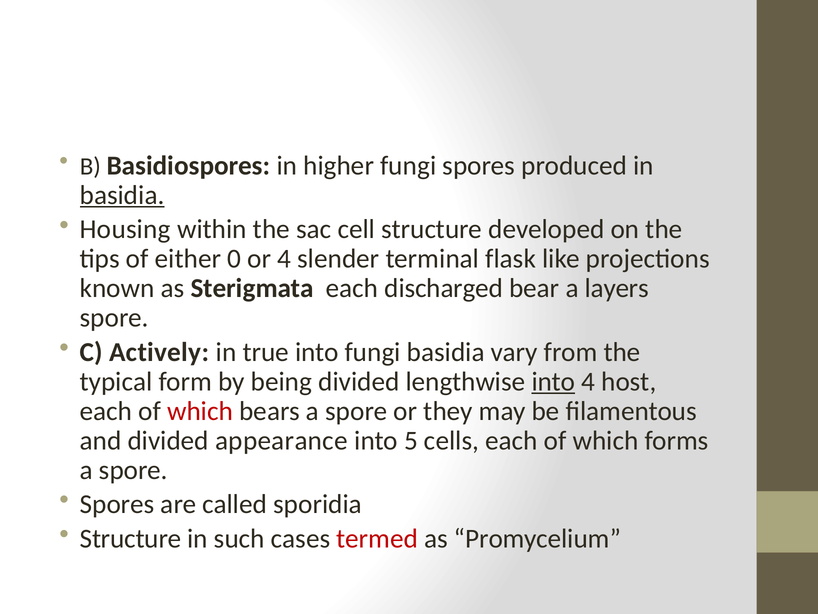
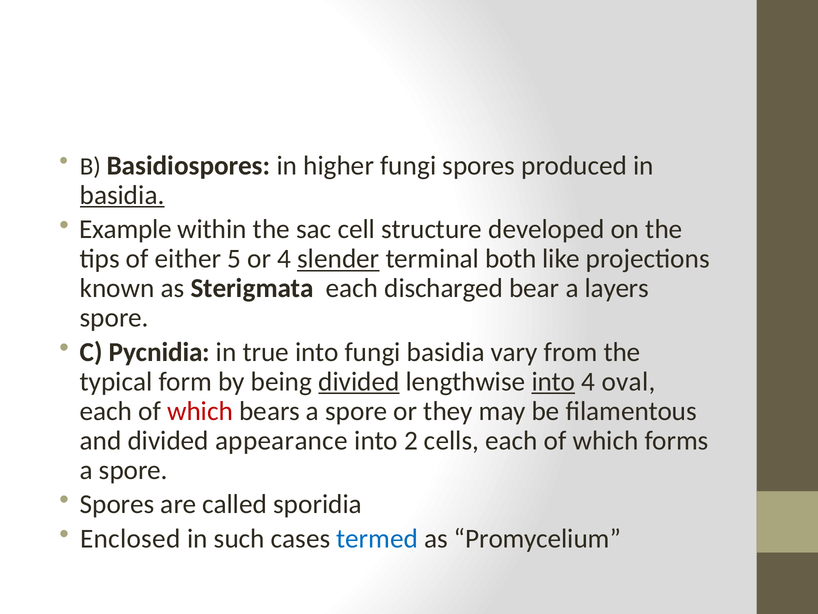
Housing: Housing -> Example (126, 229)
0: 0 -> 5 (234, 259)
slender underline: none -> present (338, 259)
flask: flask -> both (511, 259)
Actively: Actively -> Pycnidia (159, 352)
divided underline: none -> present (359, 381)
host: host -> oval (629, 381)
5: 5 -> 2 (411, 440)
Structure: Structure -> Enclosed (130, 538)
termed colour: red -> blue (377, 538)
